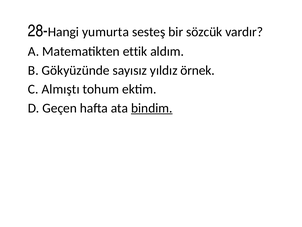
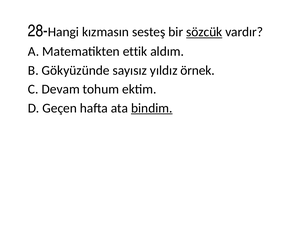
yumurta: yumurta -> kızmasın (106, 32)
sözcük underline: none -> present (204, 32)
Almıştı: Almıştı -> Devam (61, 89)
